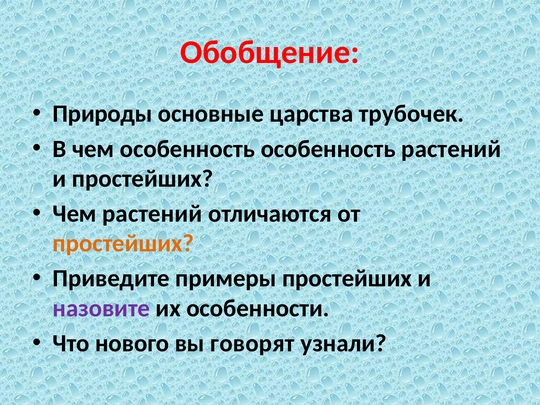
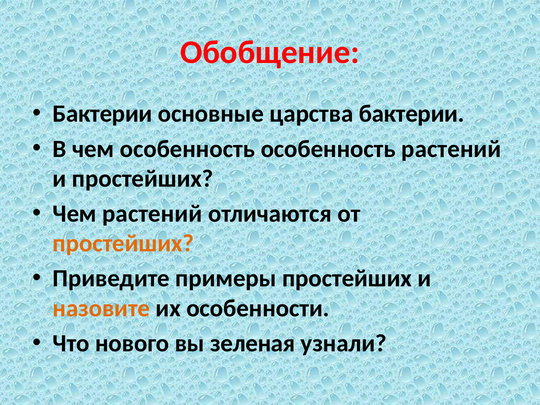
Природы: Природы -> Бактерии (103, 114)
царства трубочек: трубочек -> бактерии (412, 114)
назовите colour: purple -> orange (101, 308)
говорят: говорят -> зеленая (253, 343)
